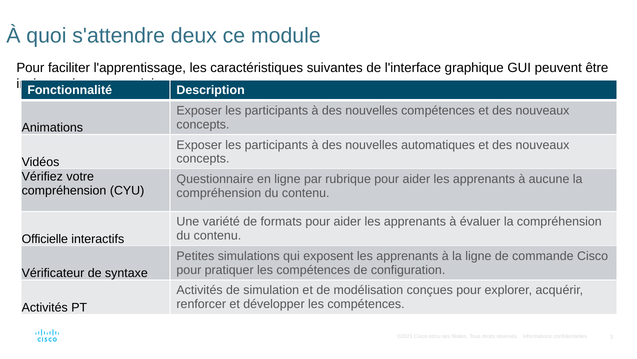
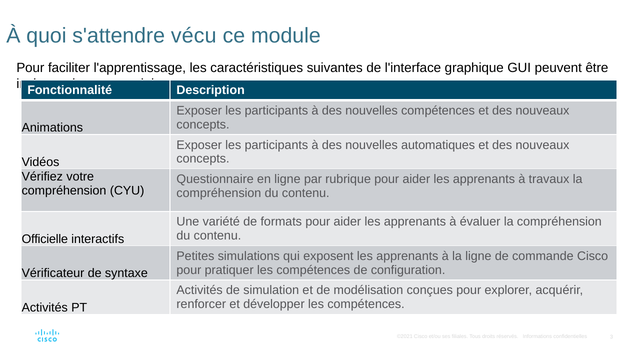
deux: deux -> vécu (194, 36)
aucune: aucune -> travaux (549, 179)
